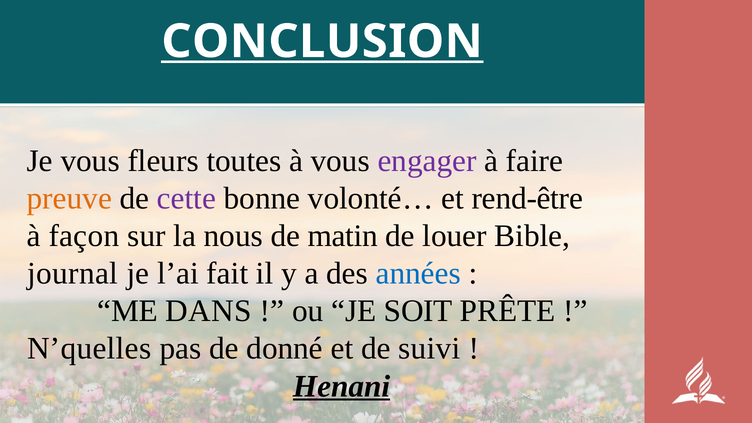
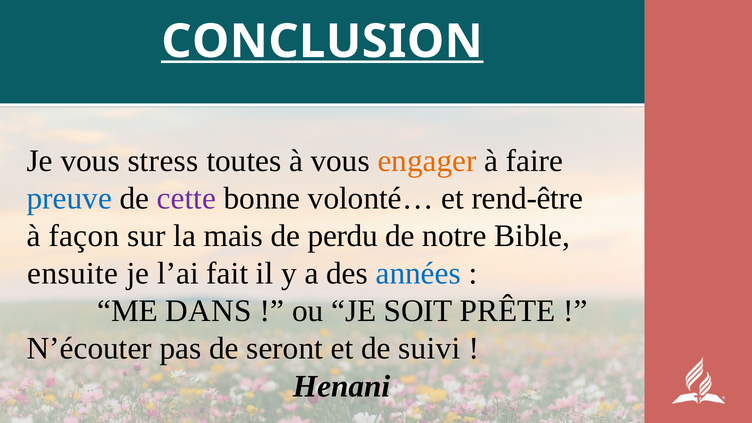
fleurs: fleurs -> stress (163, 161)
engager colour: purple -> orange (427, 161)
preuve colour: orange -> blue (69, 198)
nous: nous -> mais (233, 236)
matin: matin -> perdu (343, 236)
louer: louer -> notre (455, 236)
journal: journal -> ensuite (73, 273)
N’quelles: N’quelles -> N’écouter (89, 349)
donné: donné -> seront (285, 349)
Henani underline: present -> none (342, 386)
